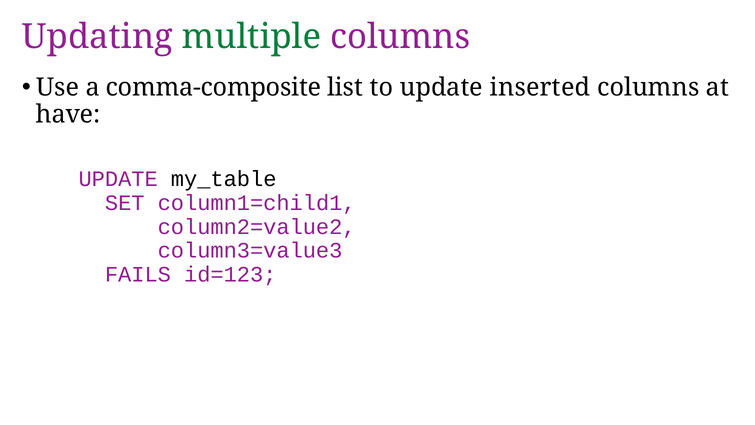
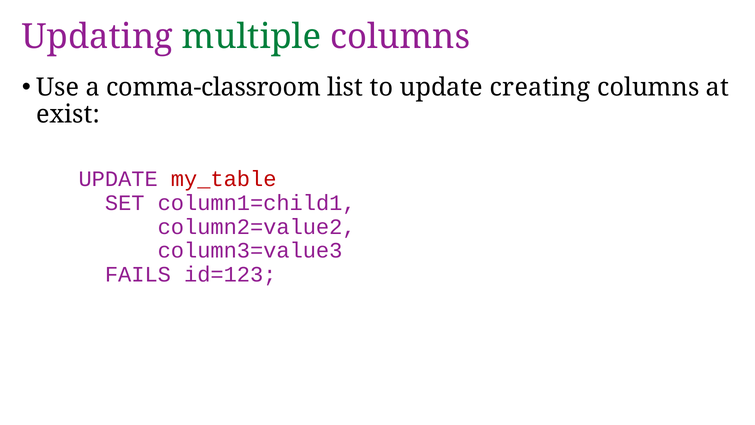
comma-composite: comma-composite -> comma-classroom (213, 87)
inserted: inserted -> creating (540, 87)
have: have -> exist (68, 115)
my_table colour: black -> red (224, 179)
